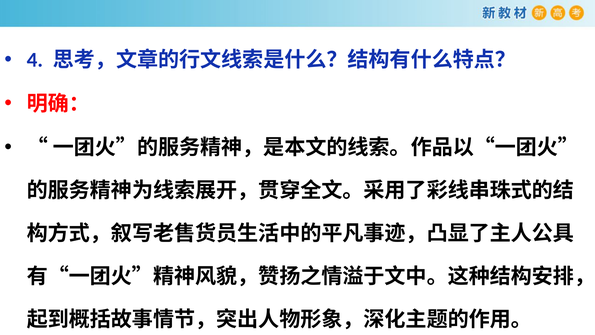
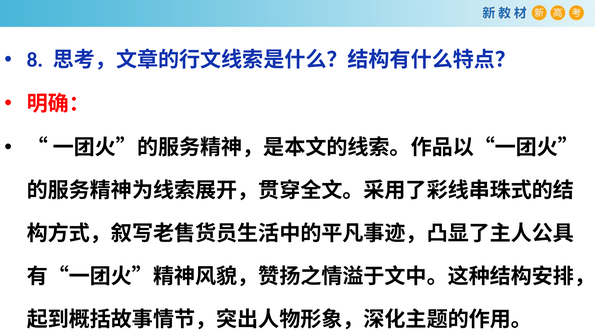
4: 4 -> 8 (35, 60)
